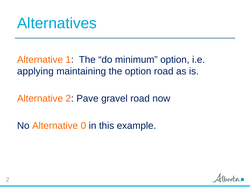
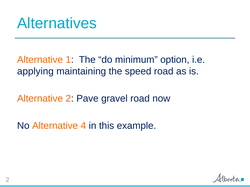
the option: option -> speed (138, 72)
0: 0 -> 4 (83, 126)
